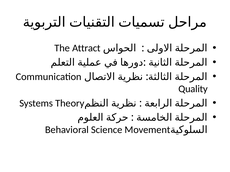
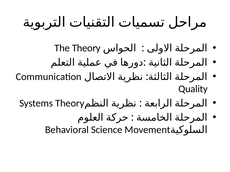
The Attract: Attract -> Theory (86, 48)
